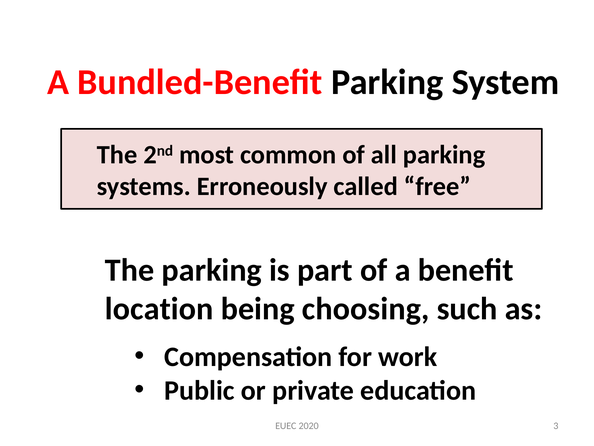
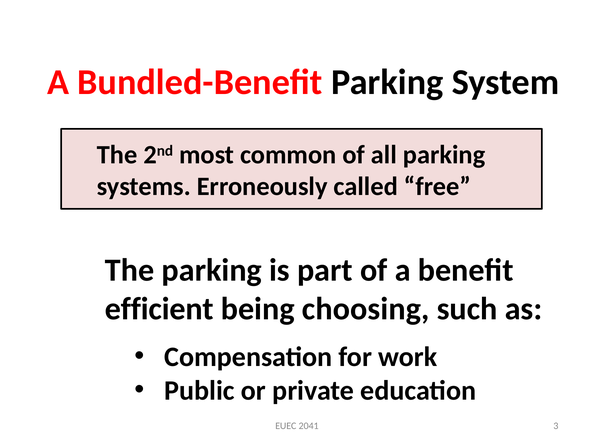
location: location -> efficient (159, 309)
2020: 2020 -> 2041 (309, 425)
